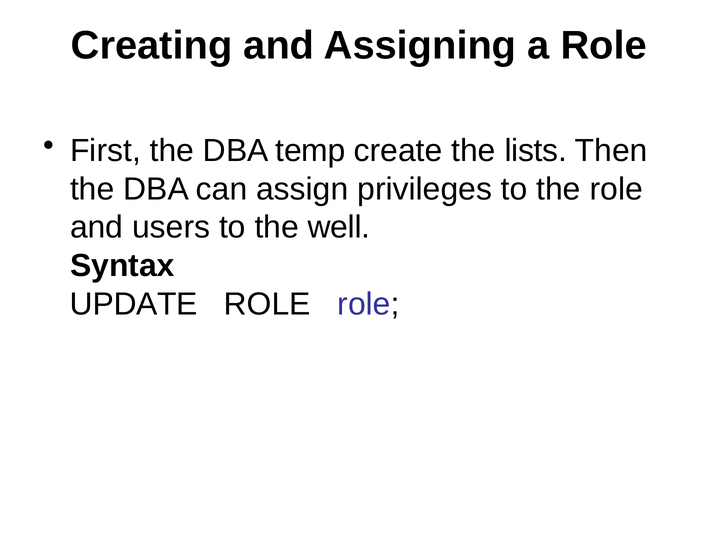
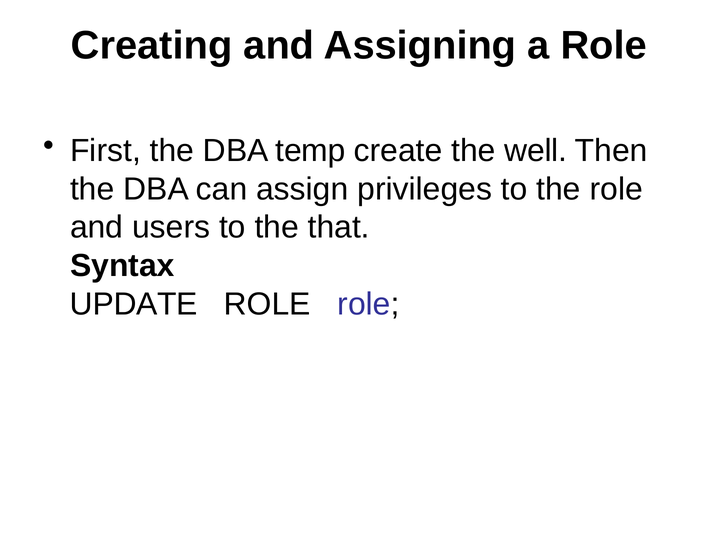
lists: lists -> well (536, 151)
well: well -> that (339, 227)
